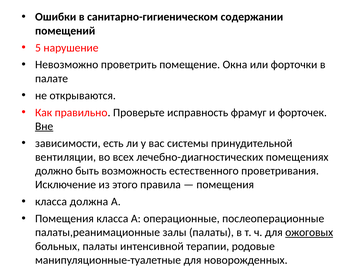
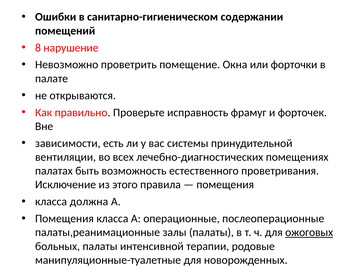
5: 5 -> 8 (38, 48)
Вне underline: present -> none (44, 126)
должно: должно -> палатах (54, 171)
